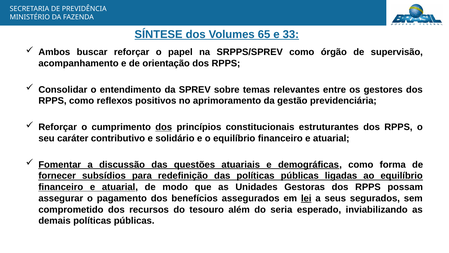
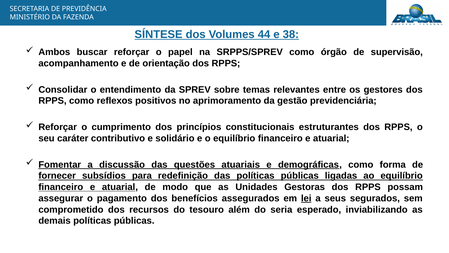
65: 65 -> 44 (264, 34)
33: 33 -> 38 (291, 34)
dos underline: present -> none (164, 127)
